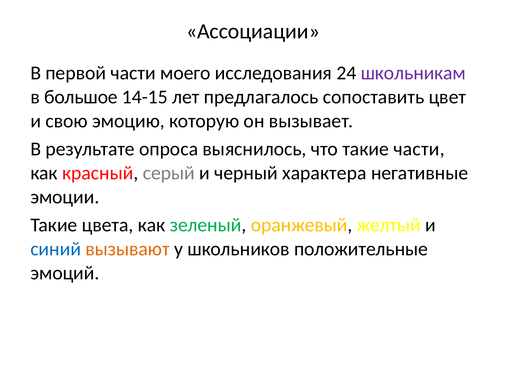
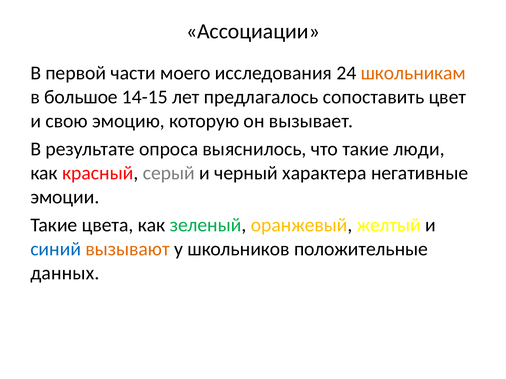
школьникам colour: purple -> orange (413, 73)
такие части: части -> люди (419, 149)
эмоций: эмоций -> данных (65, 273)
